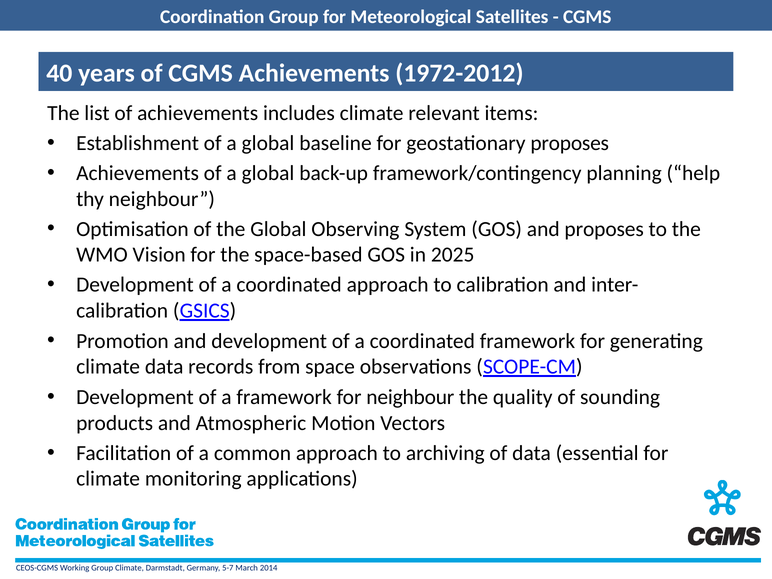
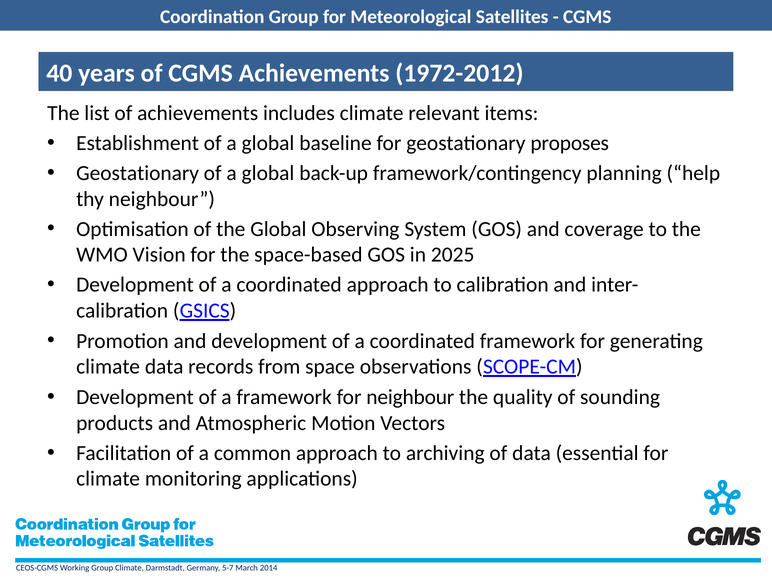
Achievements: Achievements -> Geostationary (138, 173)
and proposes: proposes -> coverage (604, 229)
